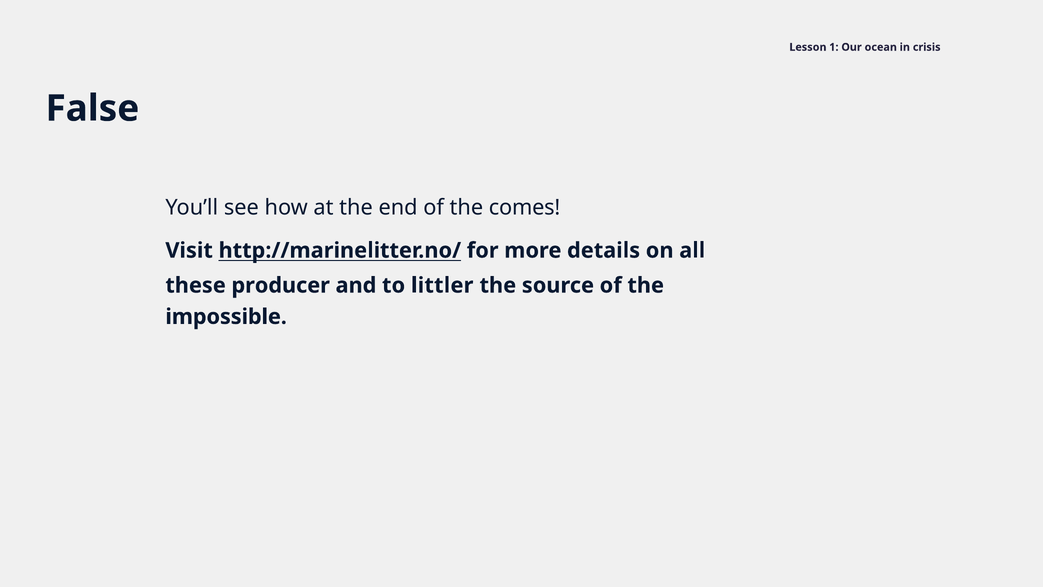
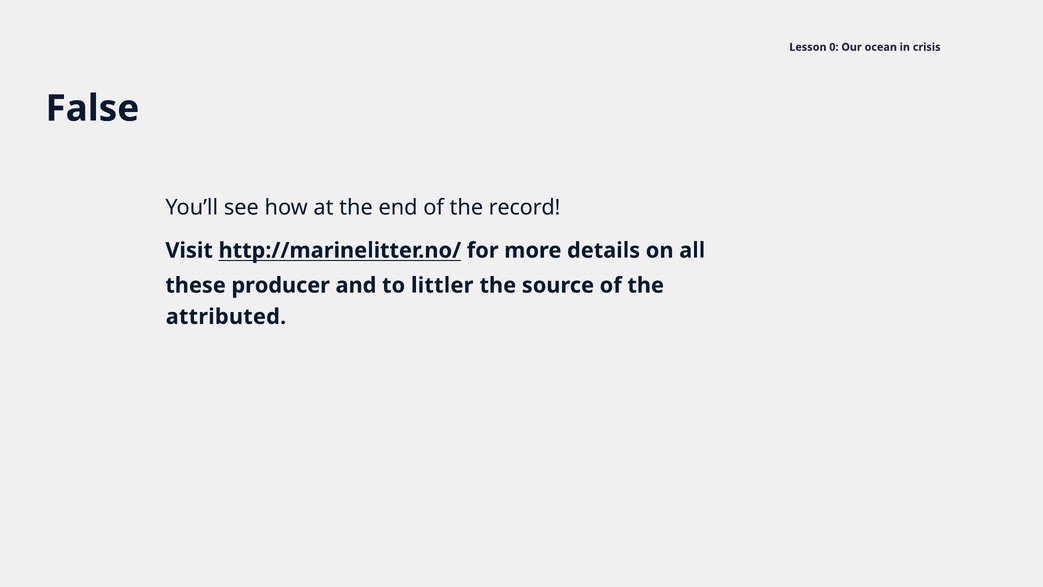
1: 1 -> 0 (834, 47)
comes: comes -> record (525, 207)
impossible: impossible -> attributed (226, 317)
